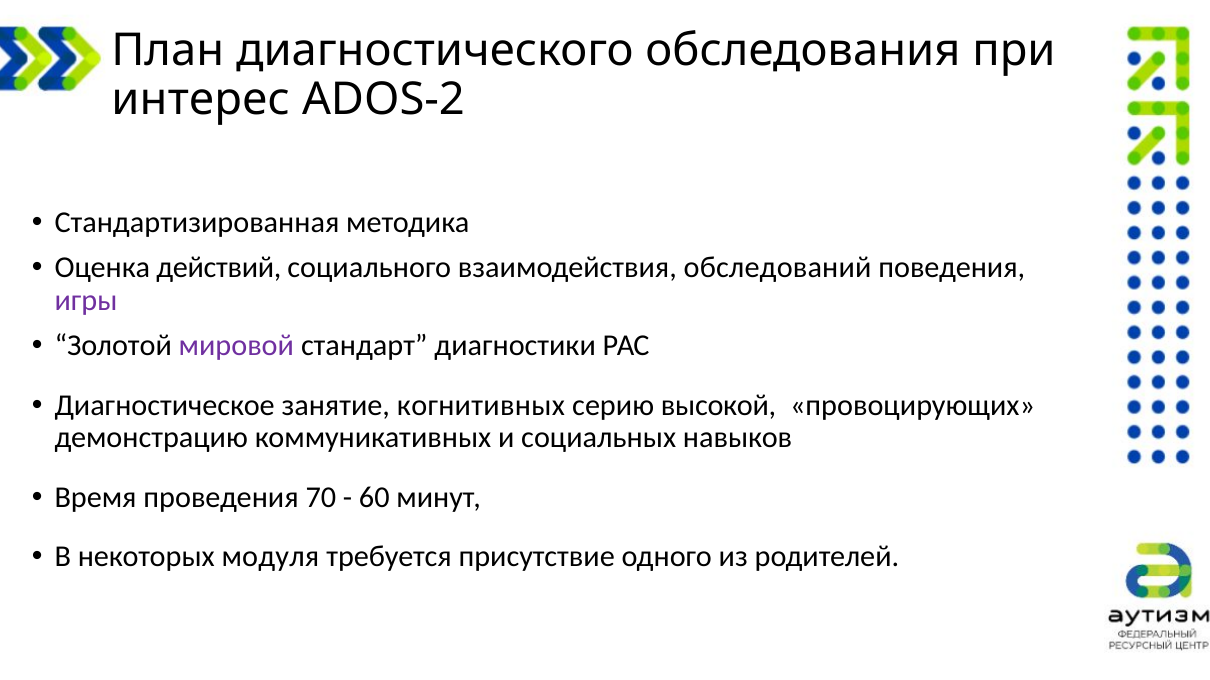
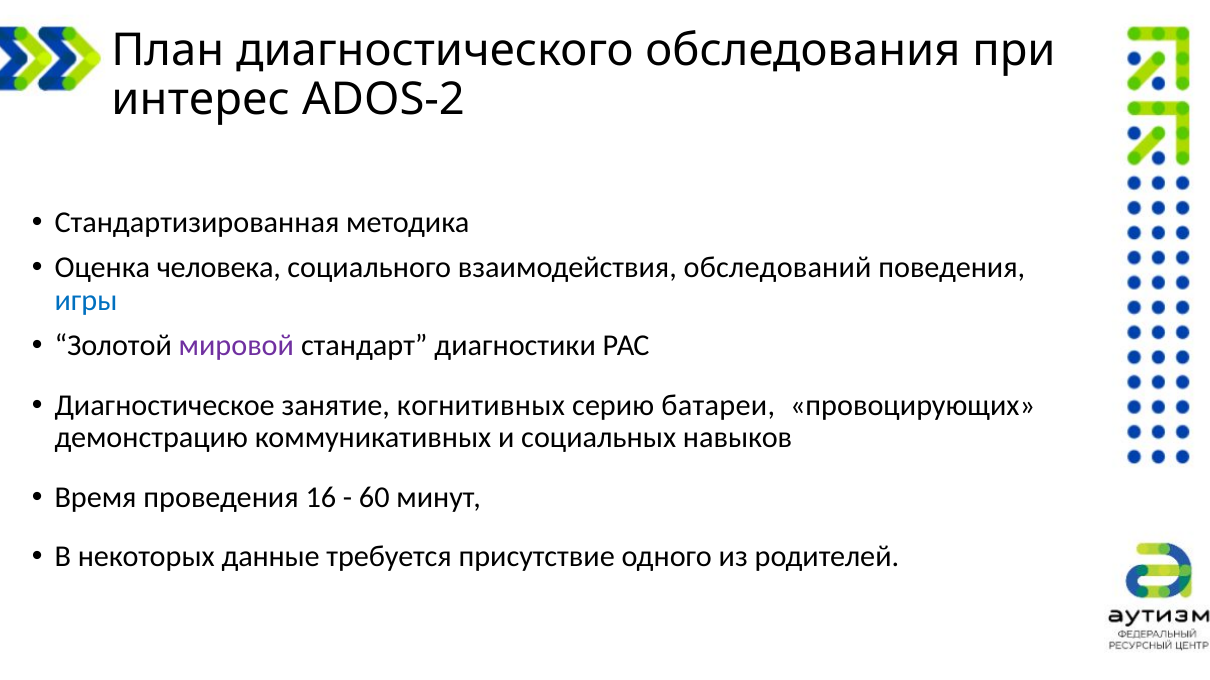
действий: действий -> человека (219, 268)
игры colour: purple -> blue (86, 301)
высокой: высокой -> батареи (718, 406)
70: 70 -> 16 (321, 498)
модуля: модуля -> данные (271, 557)
